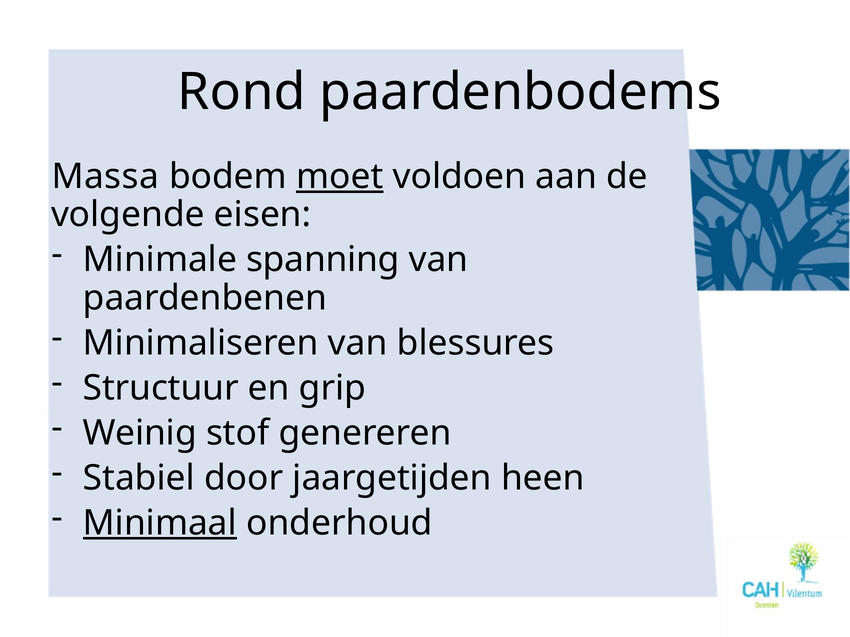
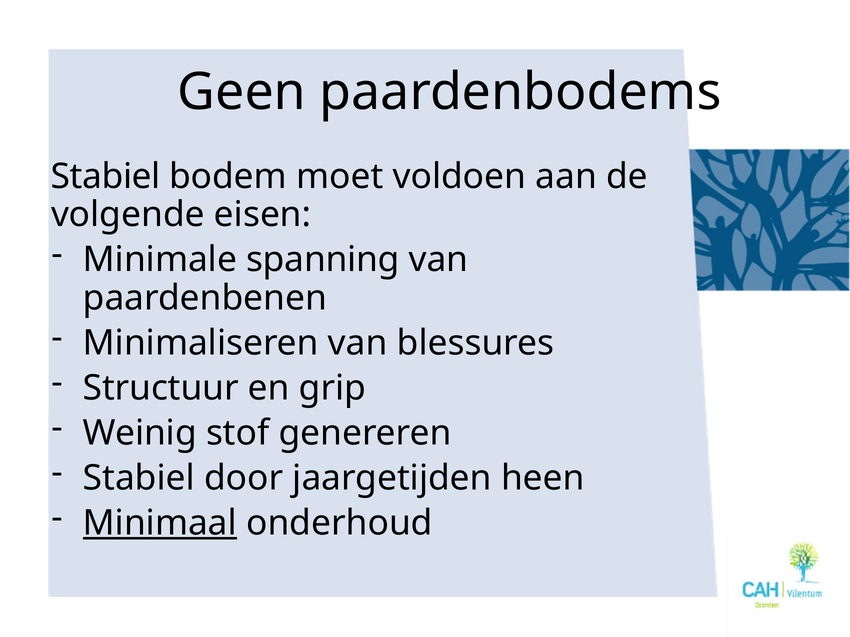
Rond: Rond -> Geen (242, 92)
Massa: Massa -> Stabiel (106, 177)
moet underline: present -> none (340, 177)
